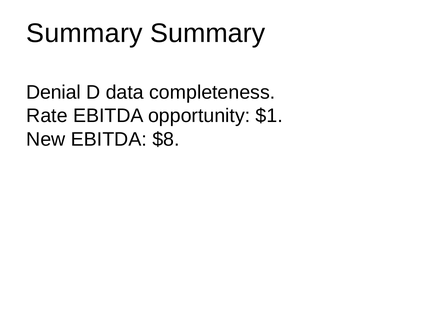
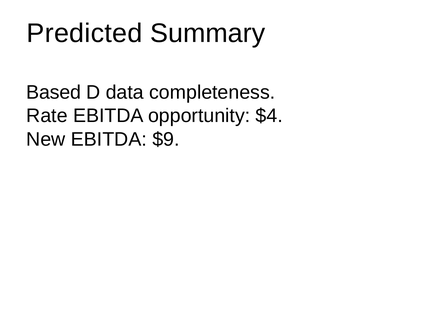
Summary: Summary -> Predicted (84, 33)
Denial: Denial -> Based (54, 92)
$1: $1 -> $4 (269, 116)
$8: $8 -> $9 (166, 139)
